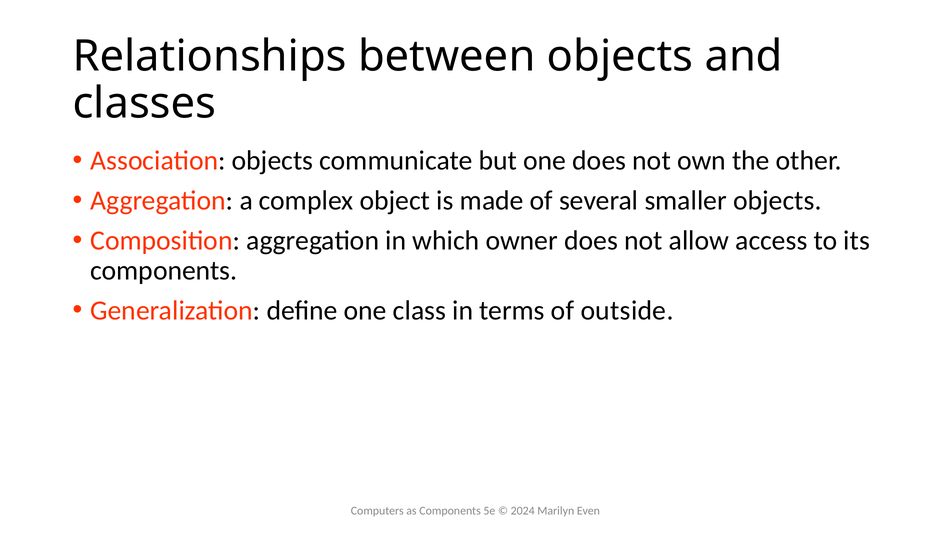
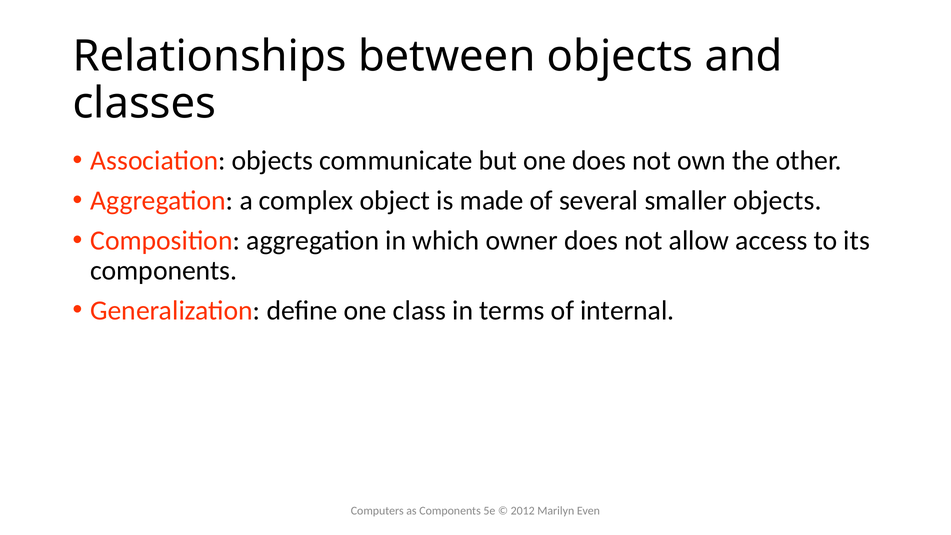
outside: outside -> internal (627, 310)
2024: 2024 -> 2012 (523, 511)
